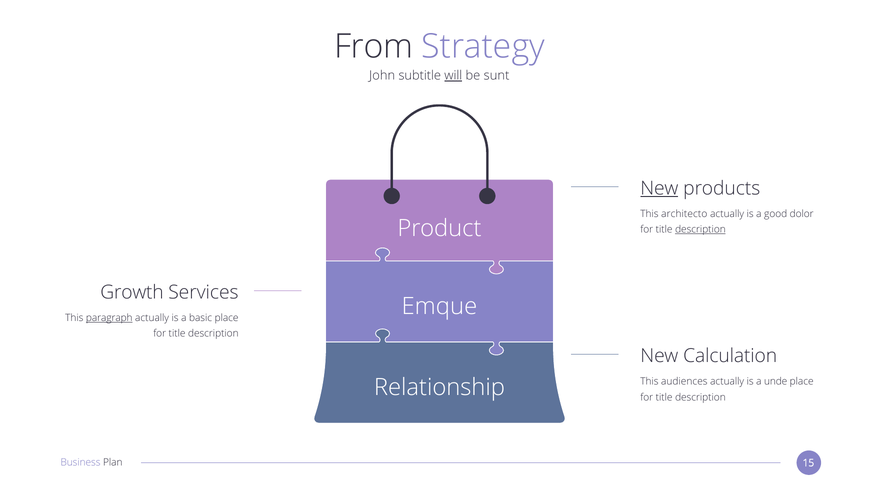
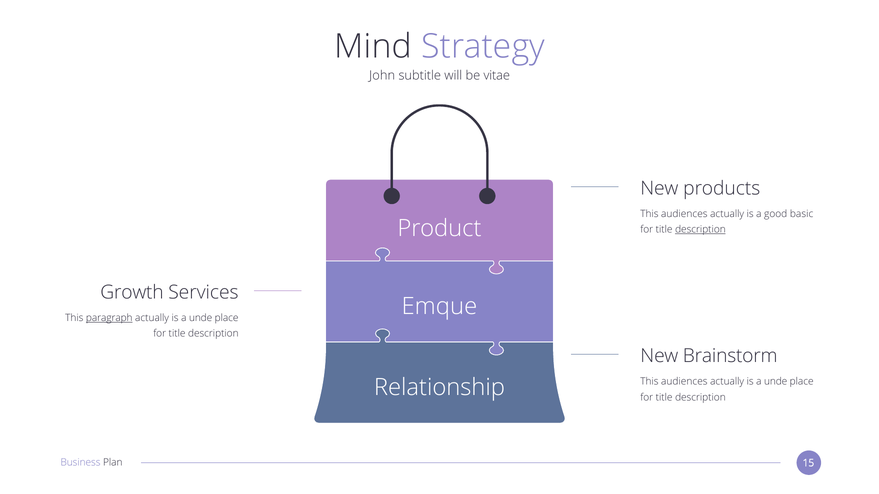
From: From -> Mind (373, 47)
will underline: present -> none (453, 75)
sunt: sunt -> vitae (497, 75)
New underline: present -> none (659, 189)
architecto: architecto -> audiences (684, 214)
dolor: dolor -> basic (802, 214)
basic: basic -> unde (201, 318)
Calculation: Calculation -> Brainstorm (730, 356)
